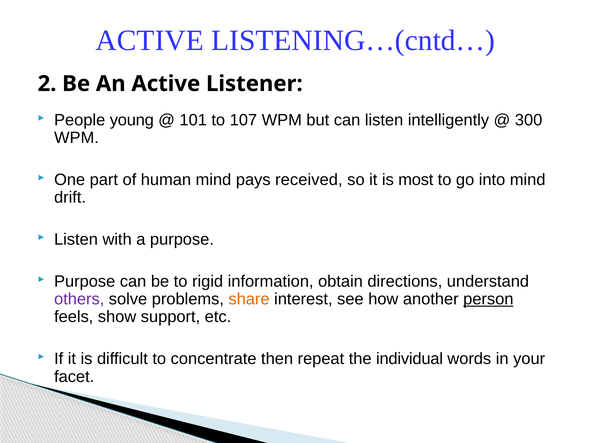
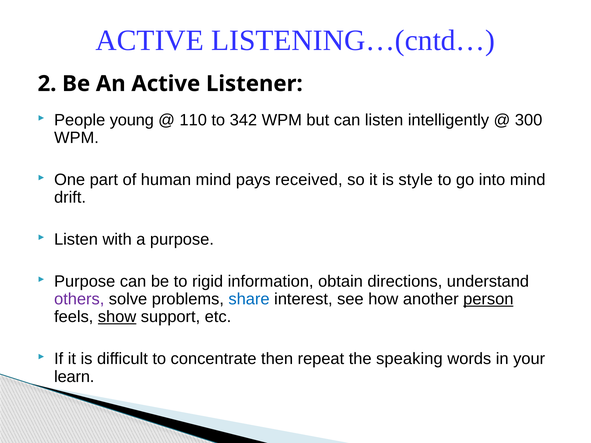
101: 101 -> 110 (193, 120)
107: 107 -> 342 (243, 120)
most: most -> style (416, 180)
share colour: orange -> blue (249, 299)
show underline: none -> present (117, 317)
individual: individual -> speaking (409, 359)
facet: facet -> learn (74, 377)
